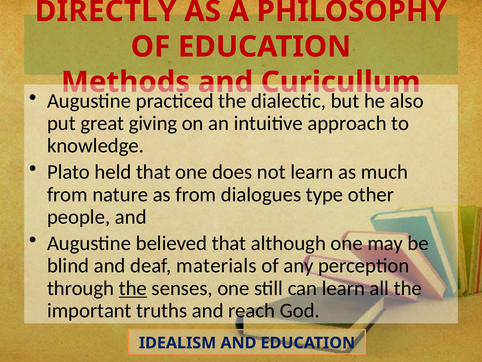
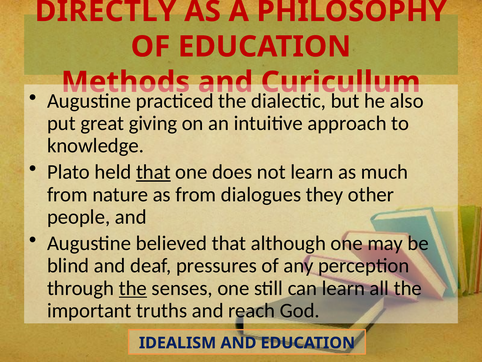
that underline: none -> present (153, 172)
type: type -> they (325, 194)
materials: materials -> pressures (217, 265)
